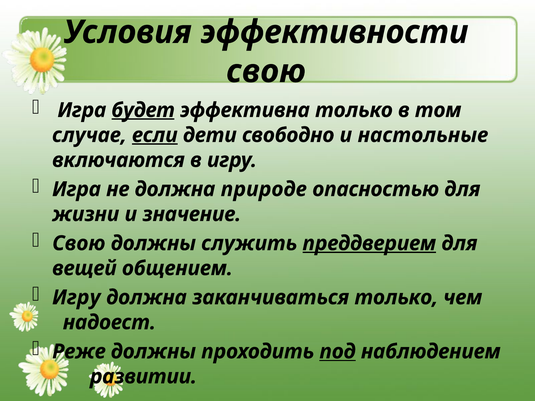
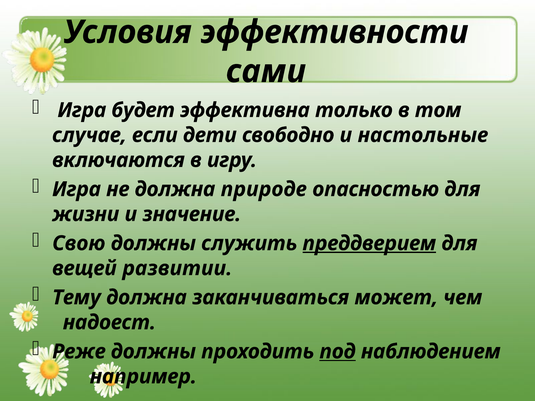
свою: свою -> сами (266, 71)
будет underline: present -> none (143, 110)
если underline: present -> none (155, 135)
общением: общением -> развитии (177, 268)
Игру: Игру -> Тему (77, 298)
заканчиваться только: только -> может (396, 298)
развитии: развитии -> например (143, 377)
